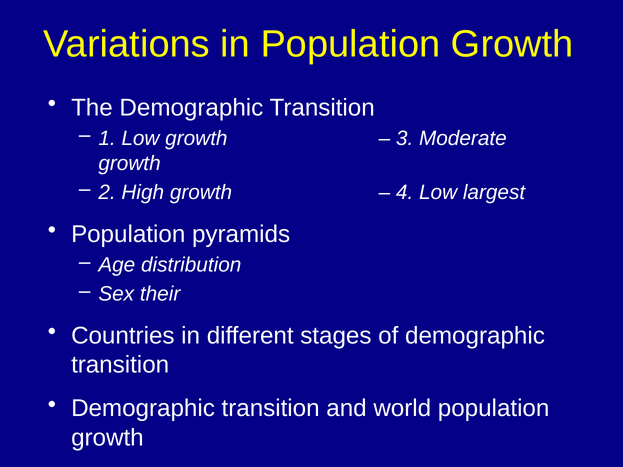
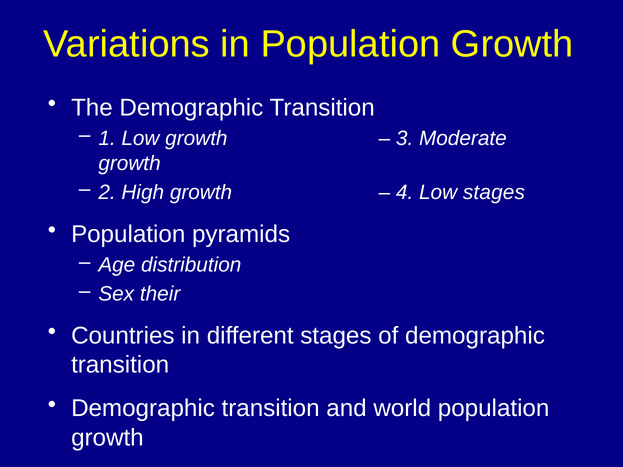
Low largest: largest -> stages (494, 193)
